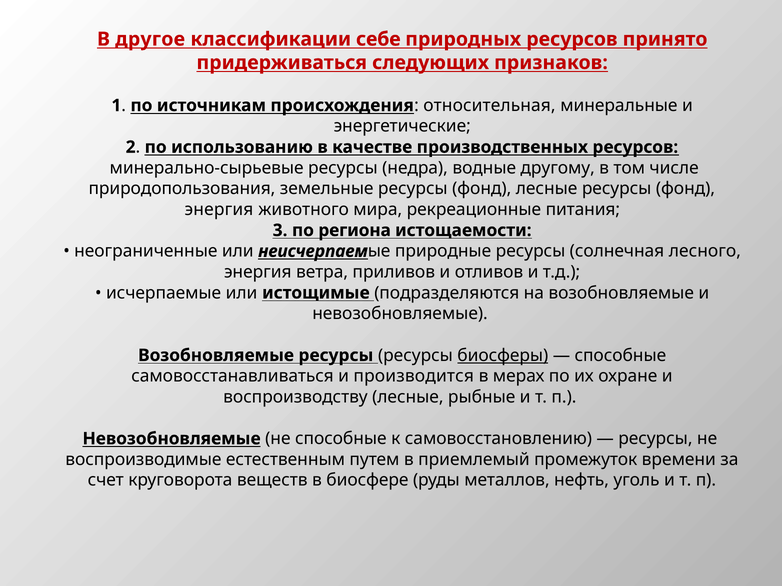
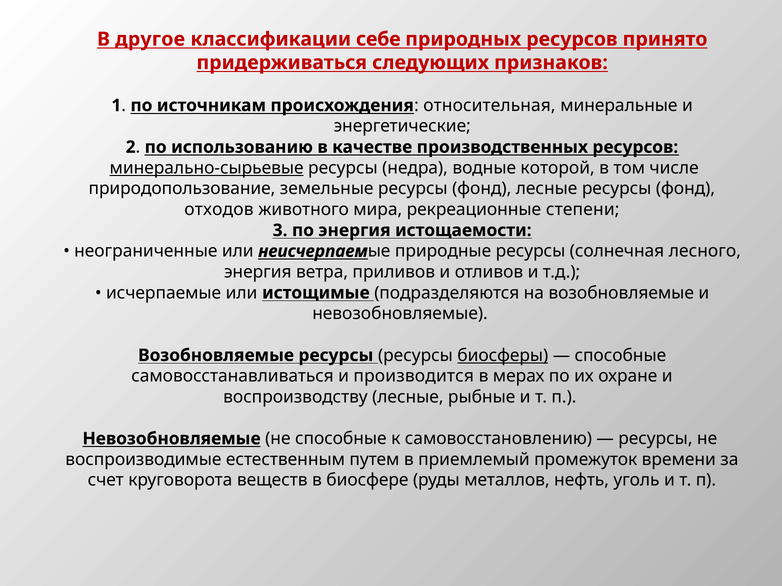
минерально-сырьевые underline: none -> present (207, 168)
другому: другому -> которой (558, 168)
природопользования: природопользования -> природопользование (182, 189)
энергия: энергия -> отходов (219, 210)
питания: питания -> степени (583, 210)
по региона: региона -> энергия (354, 231)
